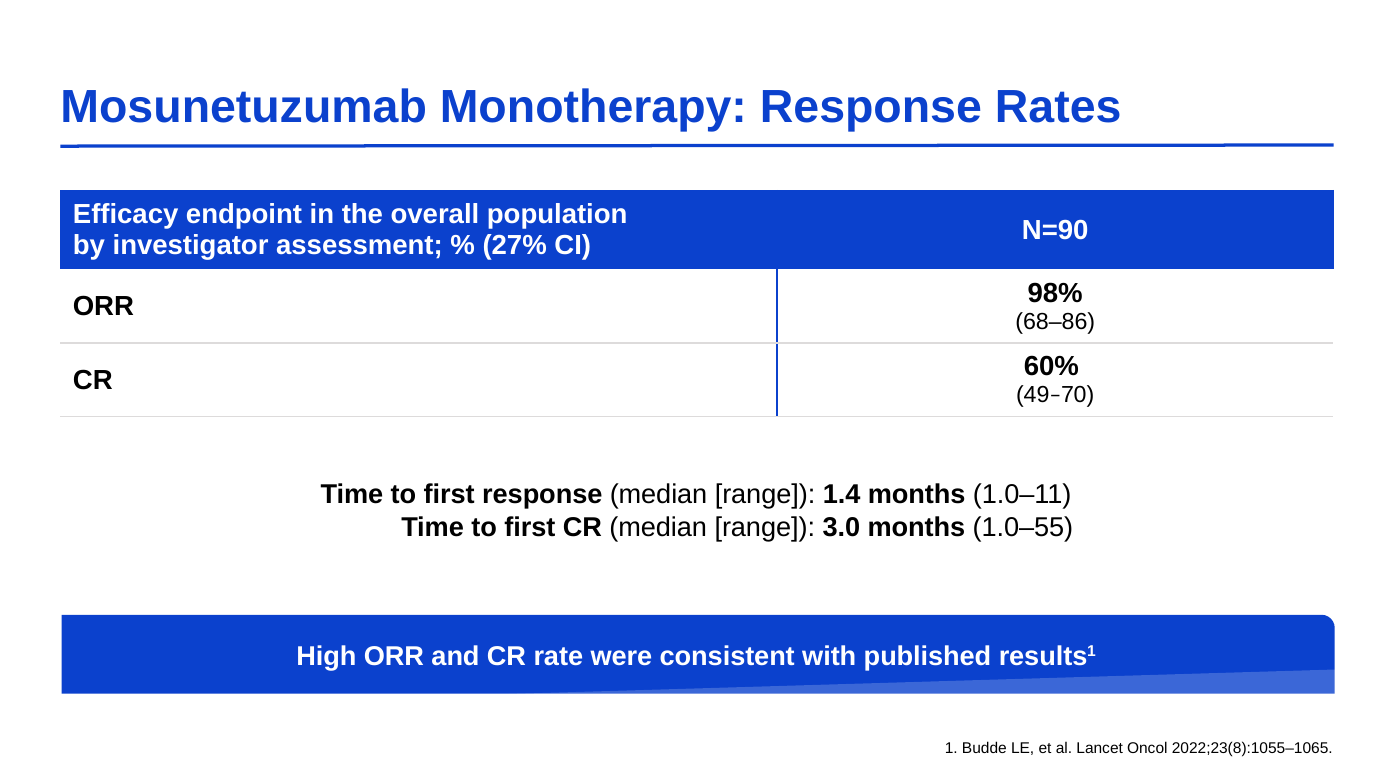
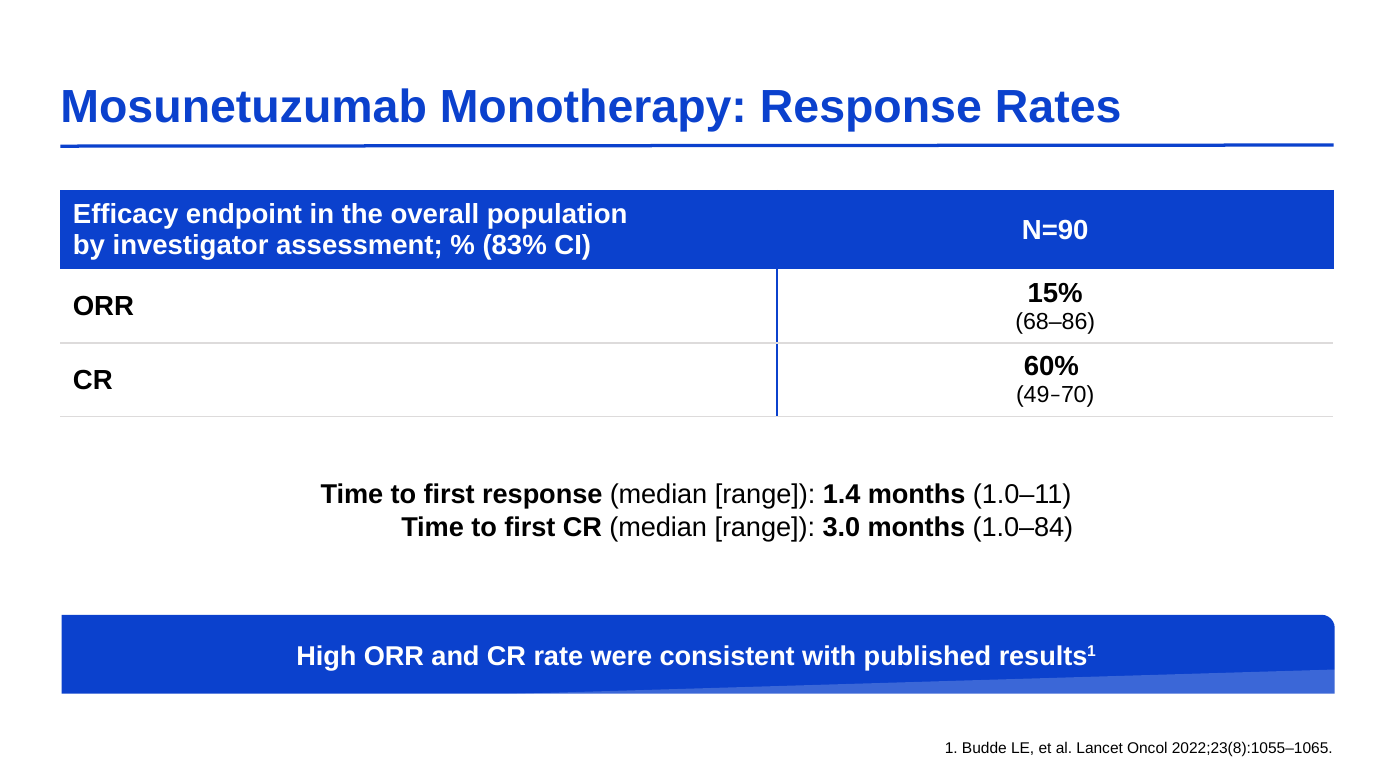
27%: 27% -> 83% (515, 246)
98%: 98% -> 15% (1055, 294)
1.0‒55: 1.0‒55 -> 1.0‒84 (1023, 527)
